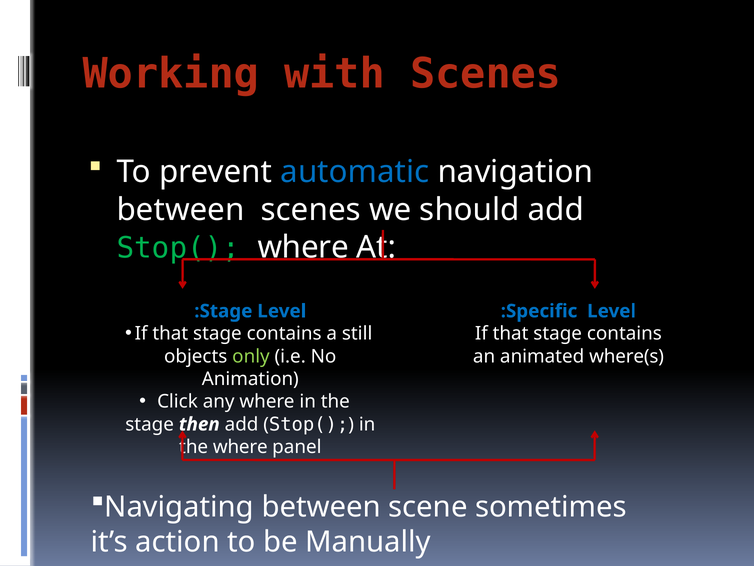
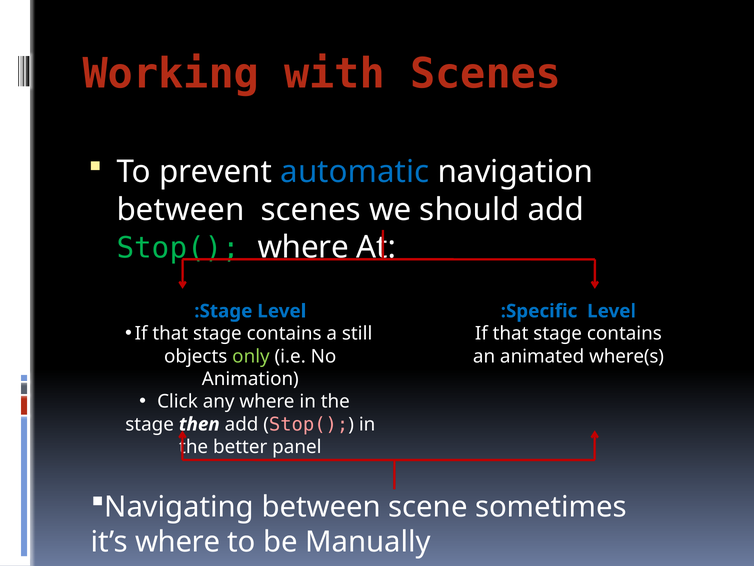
Stop( colour: white -> pink (309, 424)
the where: where -> better (240, 447)
it’s action: action -> where (178, 542)
